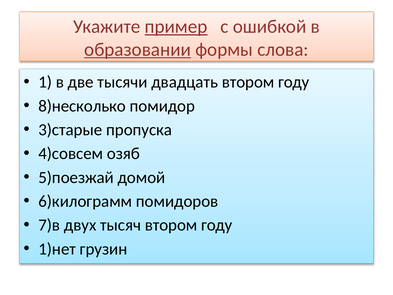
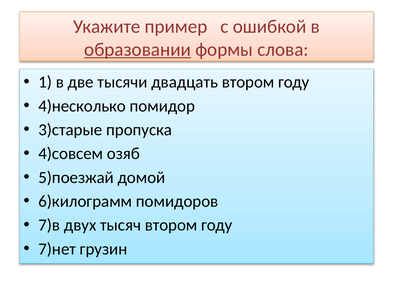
пример underline: present -> none (176, 27)
8)несколько: 8)несколько -> 4)несколько (82, 106)
1)нет: 1)нет -> 7)нет (57, 249)
